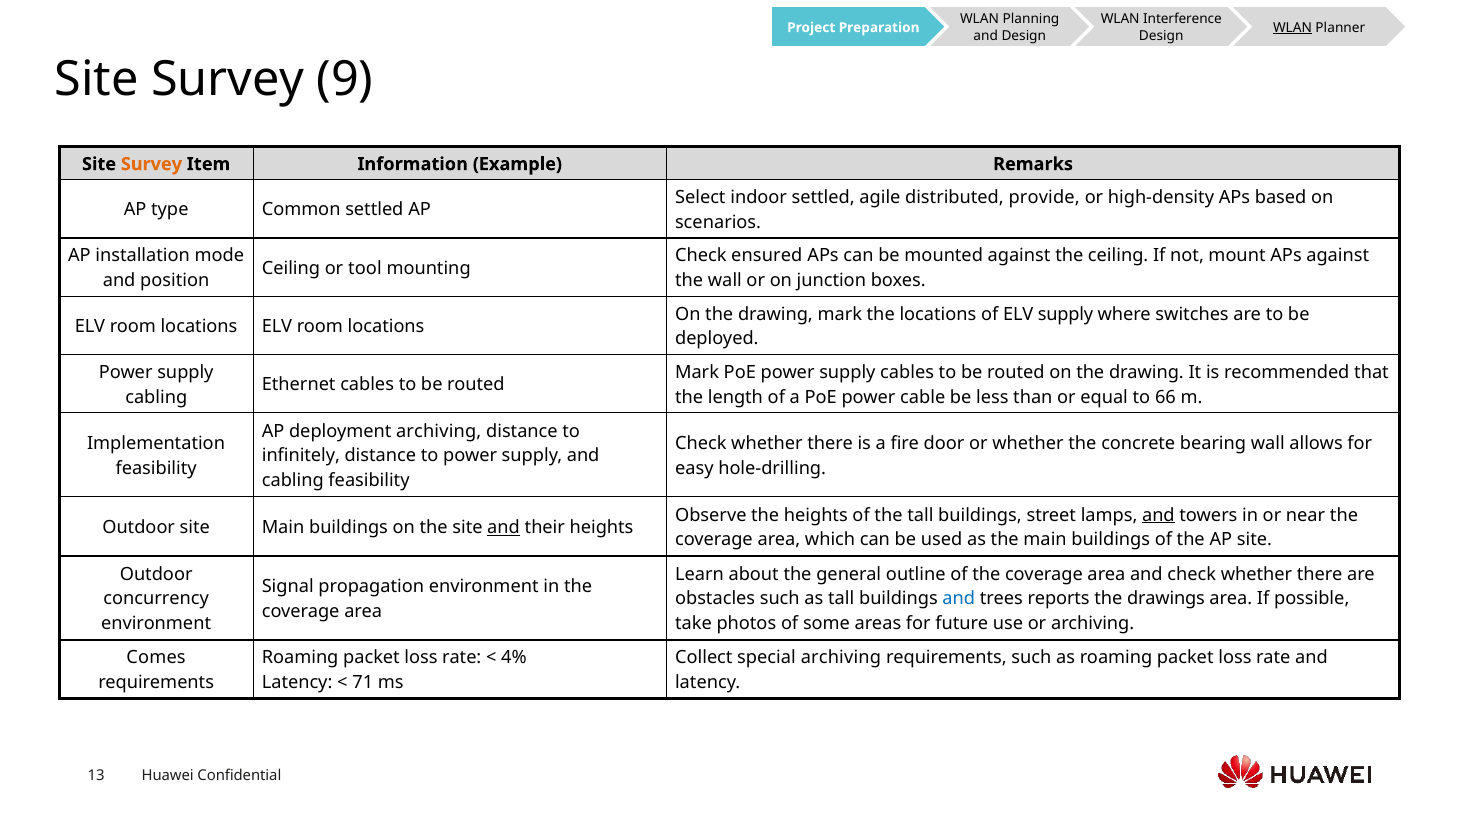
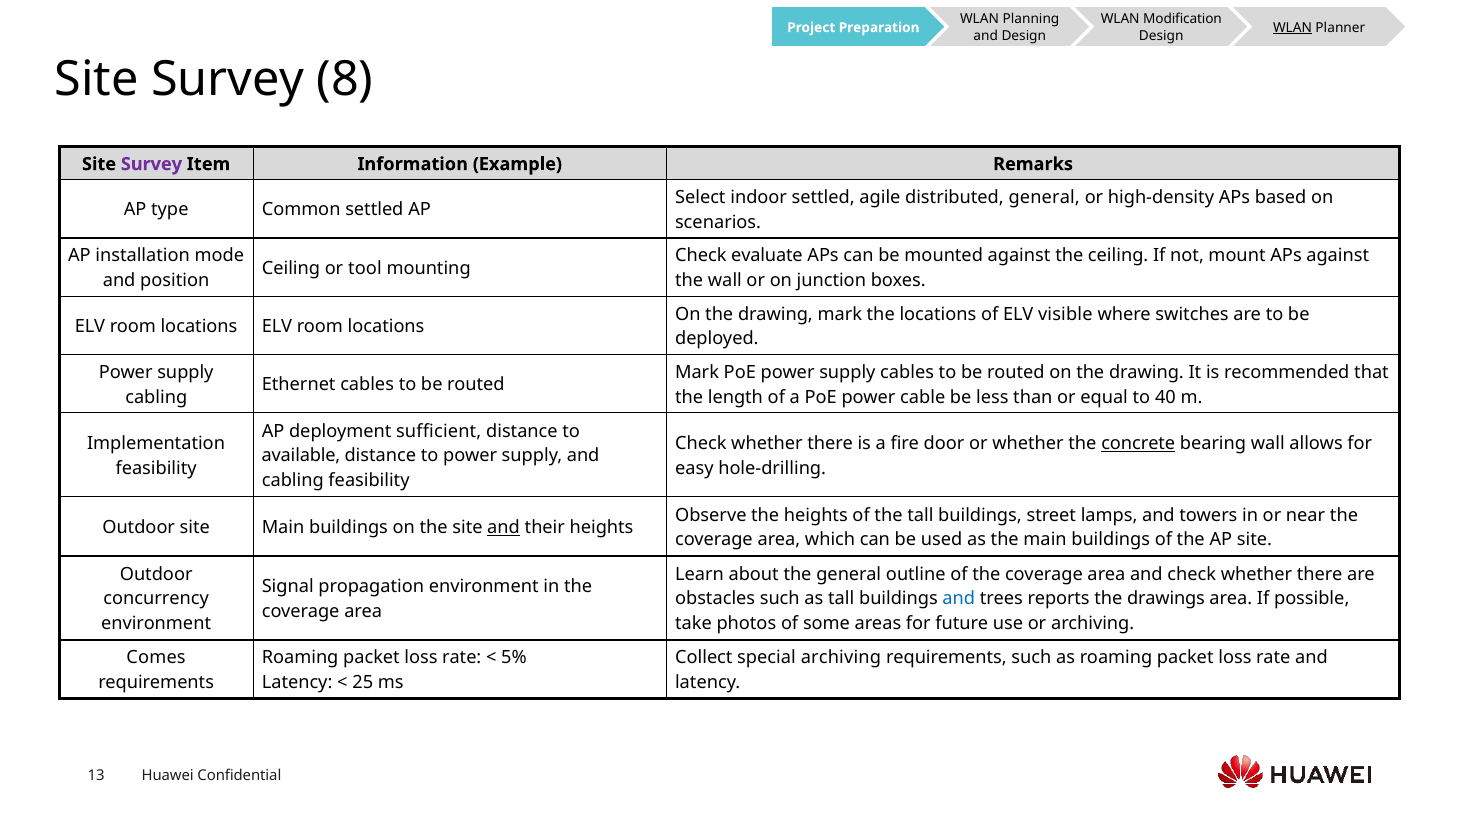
Interference: Interference -> Modification (1183, 19)
9: 9 -> 8 (345, 79)
Survey colour: orange -> purple (151, 164)
distributed provide: provide -> general (1044, 197)
ensured: ensured -> evaluate (767, 256)
ELV supply: supply -> visible (1065, 314)
66: 66 -> 40 (1165, 397)
deployment archiving: archiving -> sufficient (439, 431)
concrete underline: none -> present (1138, 443)
infinitely: infinitely -> available (301, 456)
and underline: present -> none (1158, 515)
4%: 4% -> 5% (514, 657)
71: 71 -> 25 (363, 682)
